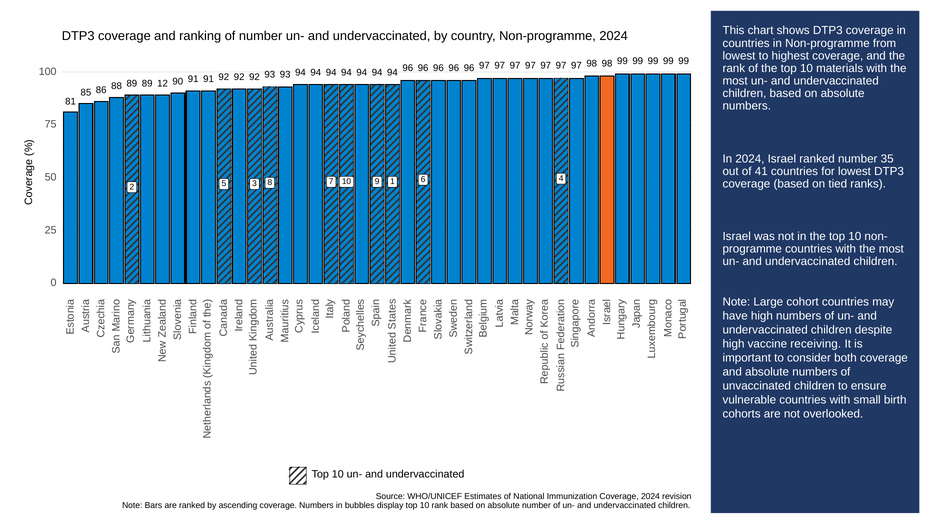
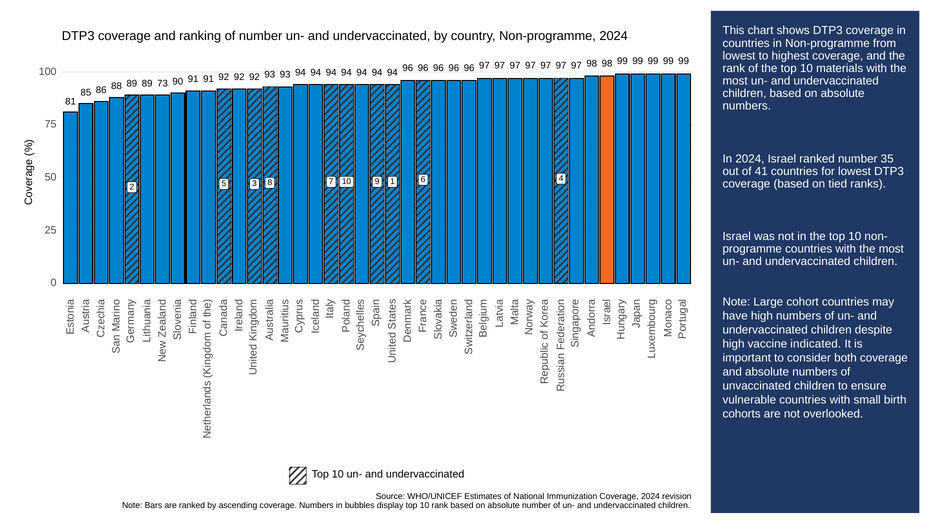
12: 12 -> 73 (163, 84)
receiving: receiving -> indicated (816, 344)
